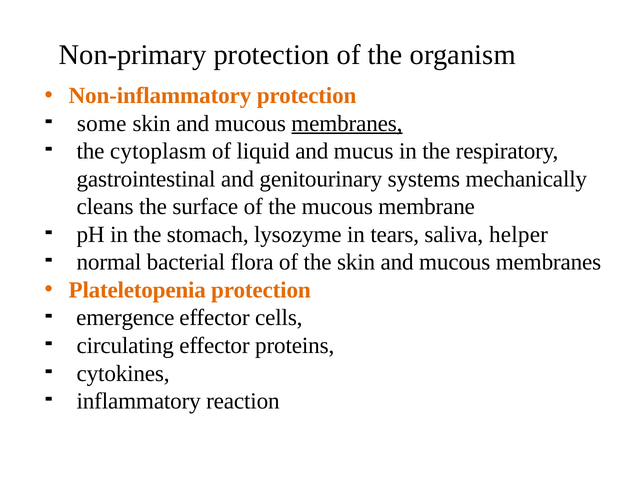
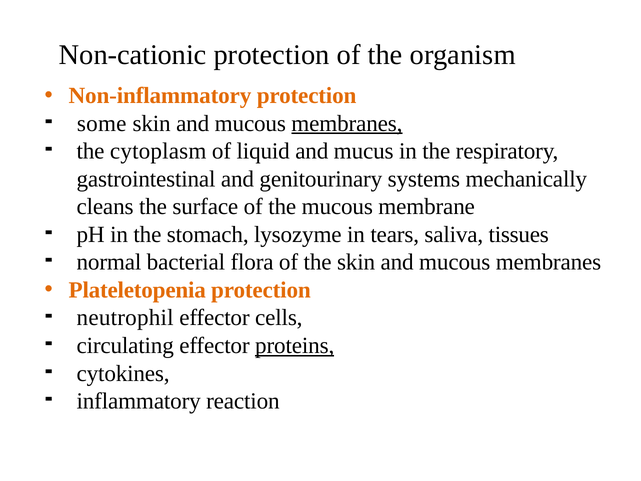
Non-primary: Non-primary -> Non-cationic (133, 55)
helper: helper -> tissues (519, 234)
emergence: emergence -> neutrophil (125, 318)
proteins underline: none -> present (295, 345)
